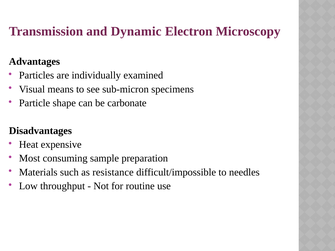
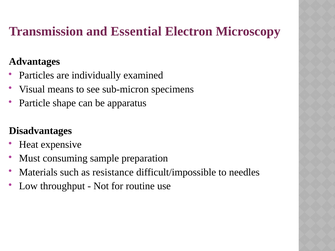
Dynamic: Dynamic -> Essential (136, 31)
carbonate: carbonate -> apparatus (127, 103)
Most: Most -> Must (30, 159)
